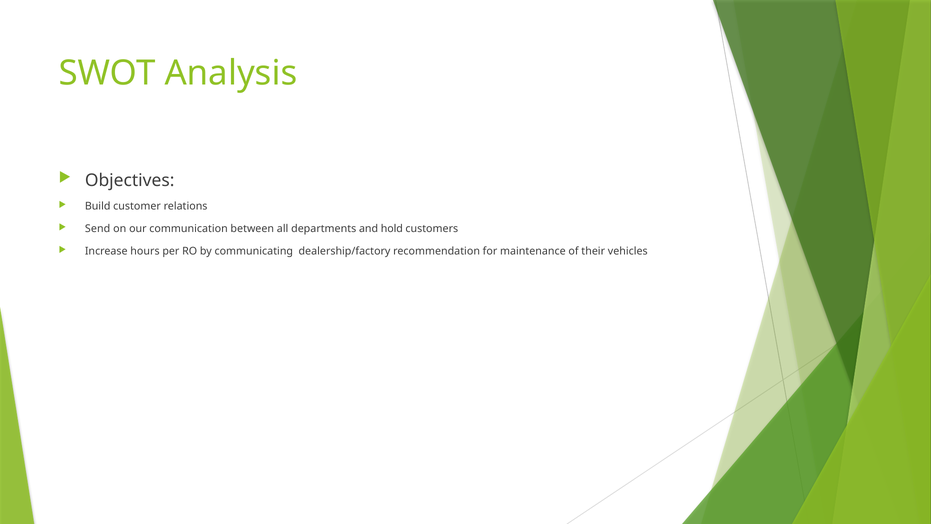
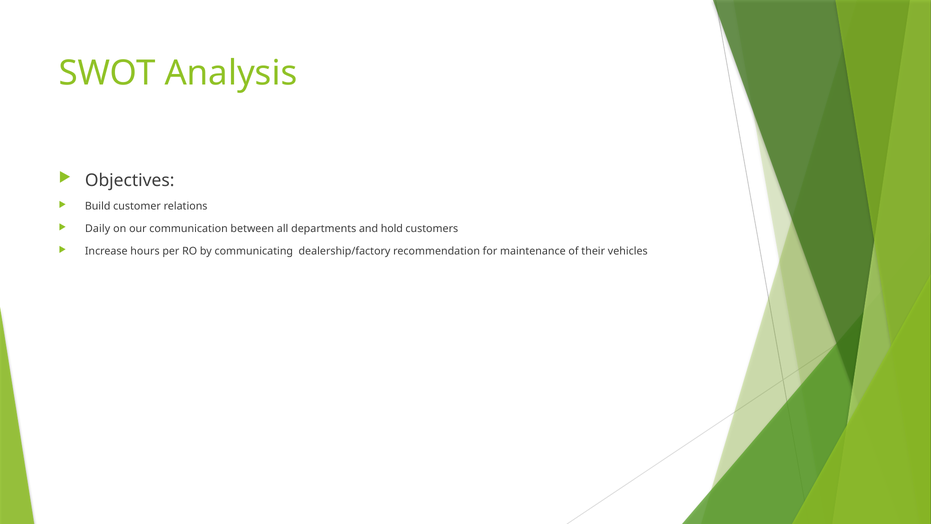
Send: Send -> Daily (98, 229)
